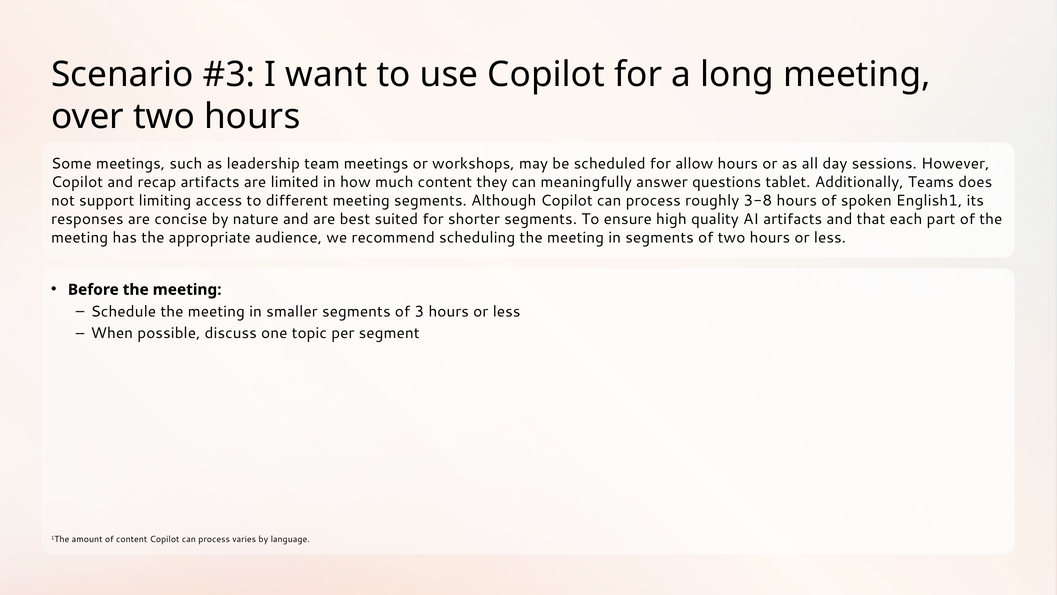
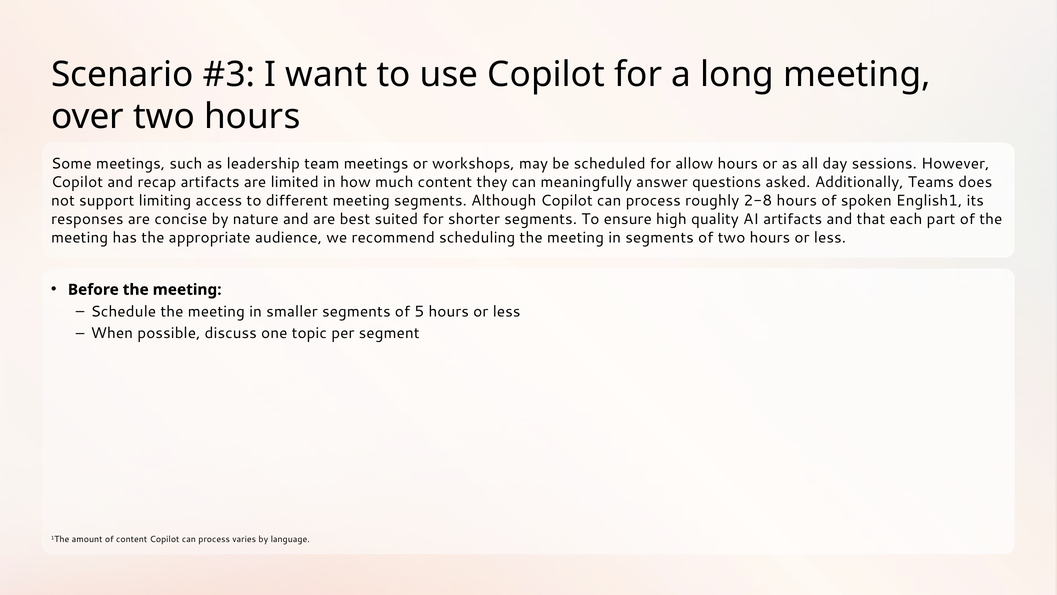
tablet: tablet -> asked (788, 182)
3-8: 3-8 -> 2-8 (758, 200)
3: 3 -> 5 (419, 311)
